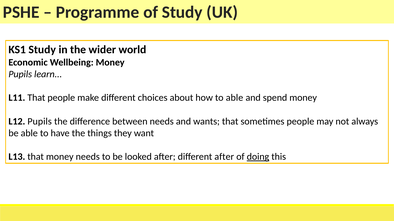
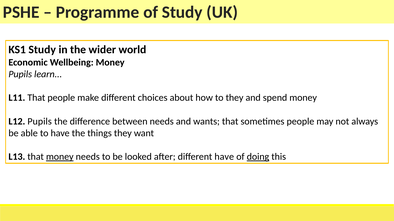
to able: able -> they (235, 98)
money underline: none -> present (60, 157)
different after: after -> have (224, 157)
